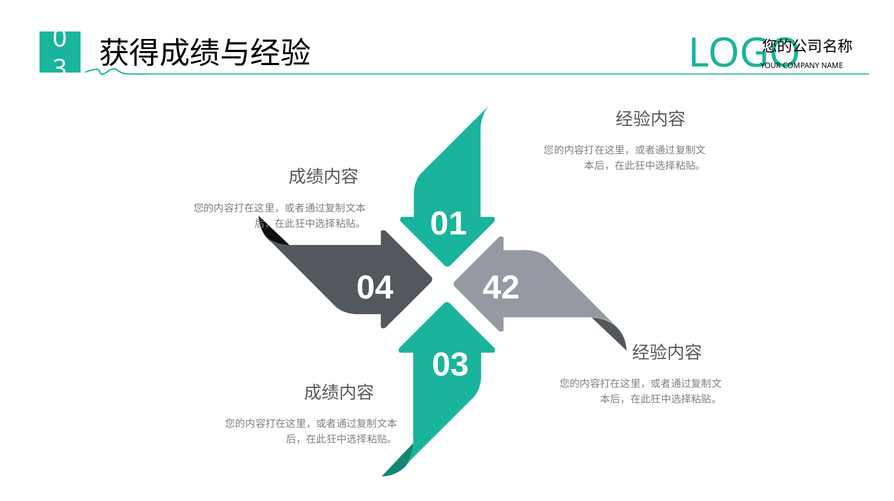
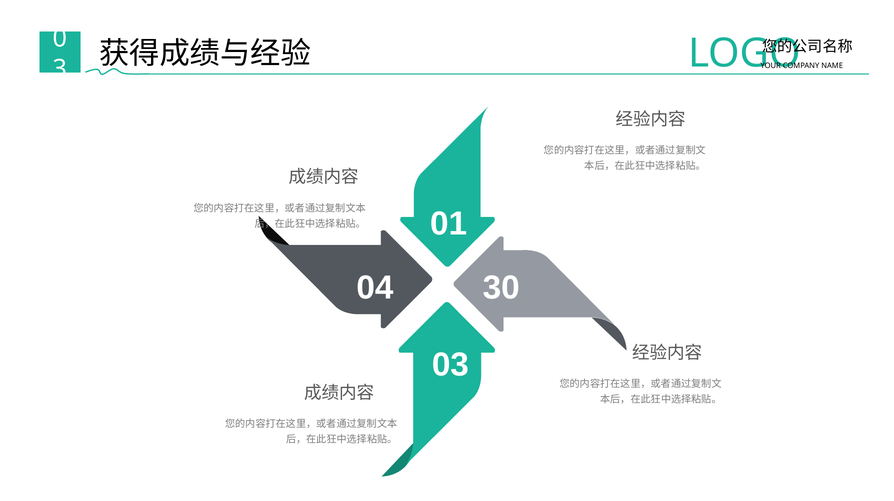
42: 42 -> 30 (501, 288)
